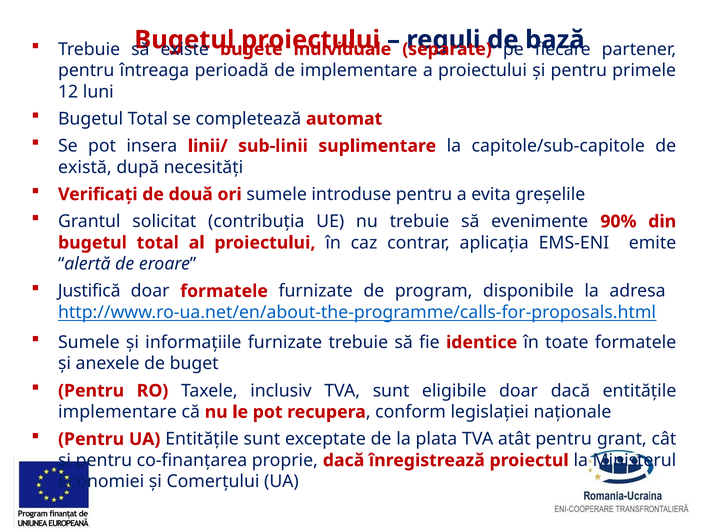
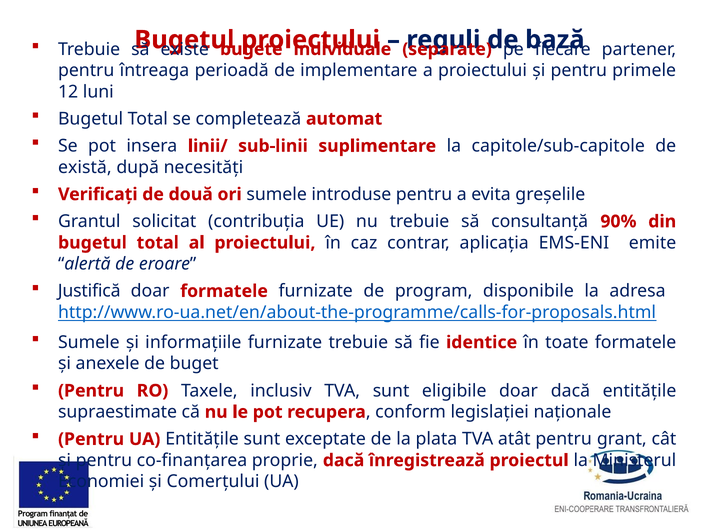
evenimente: evenimente -> consultanță (540, 221)
implementare: implementare -> supraestimate (118, 412)
